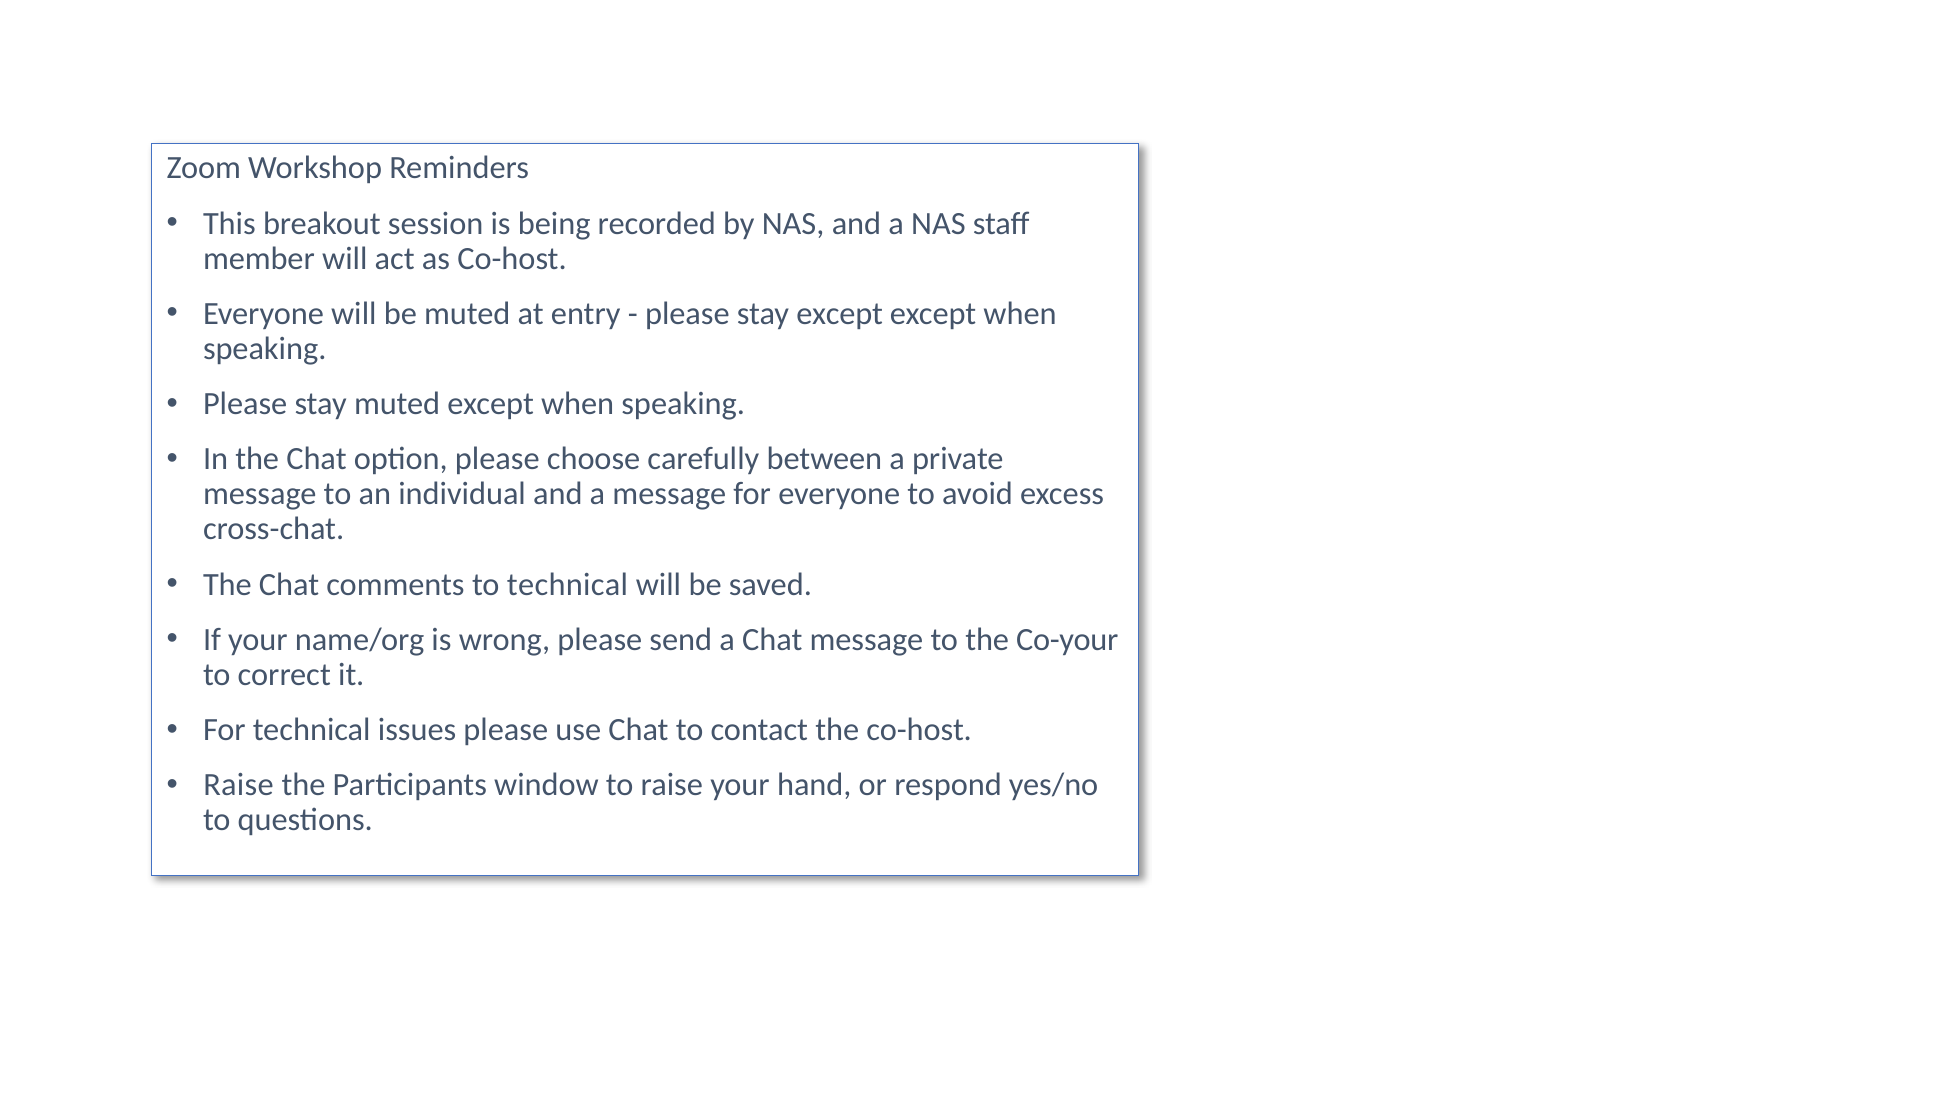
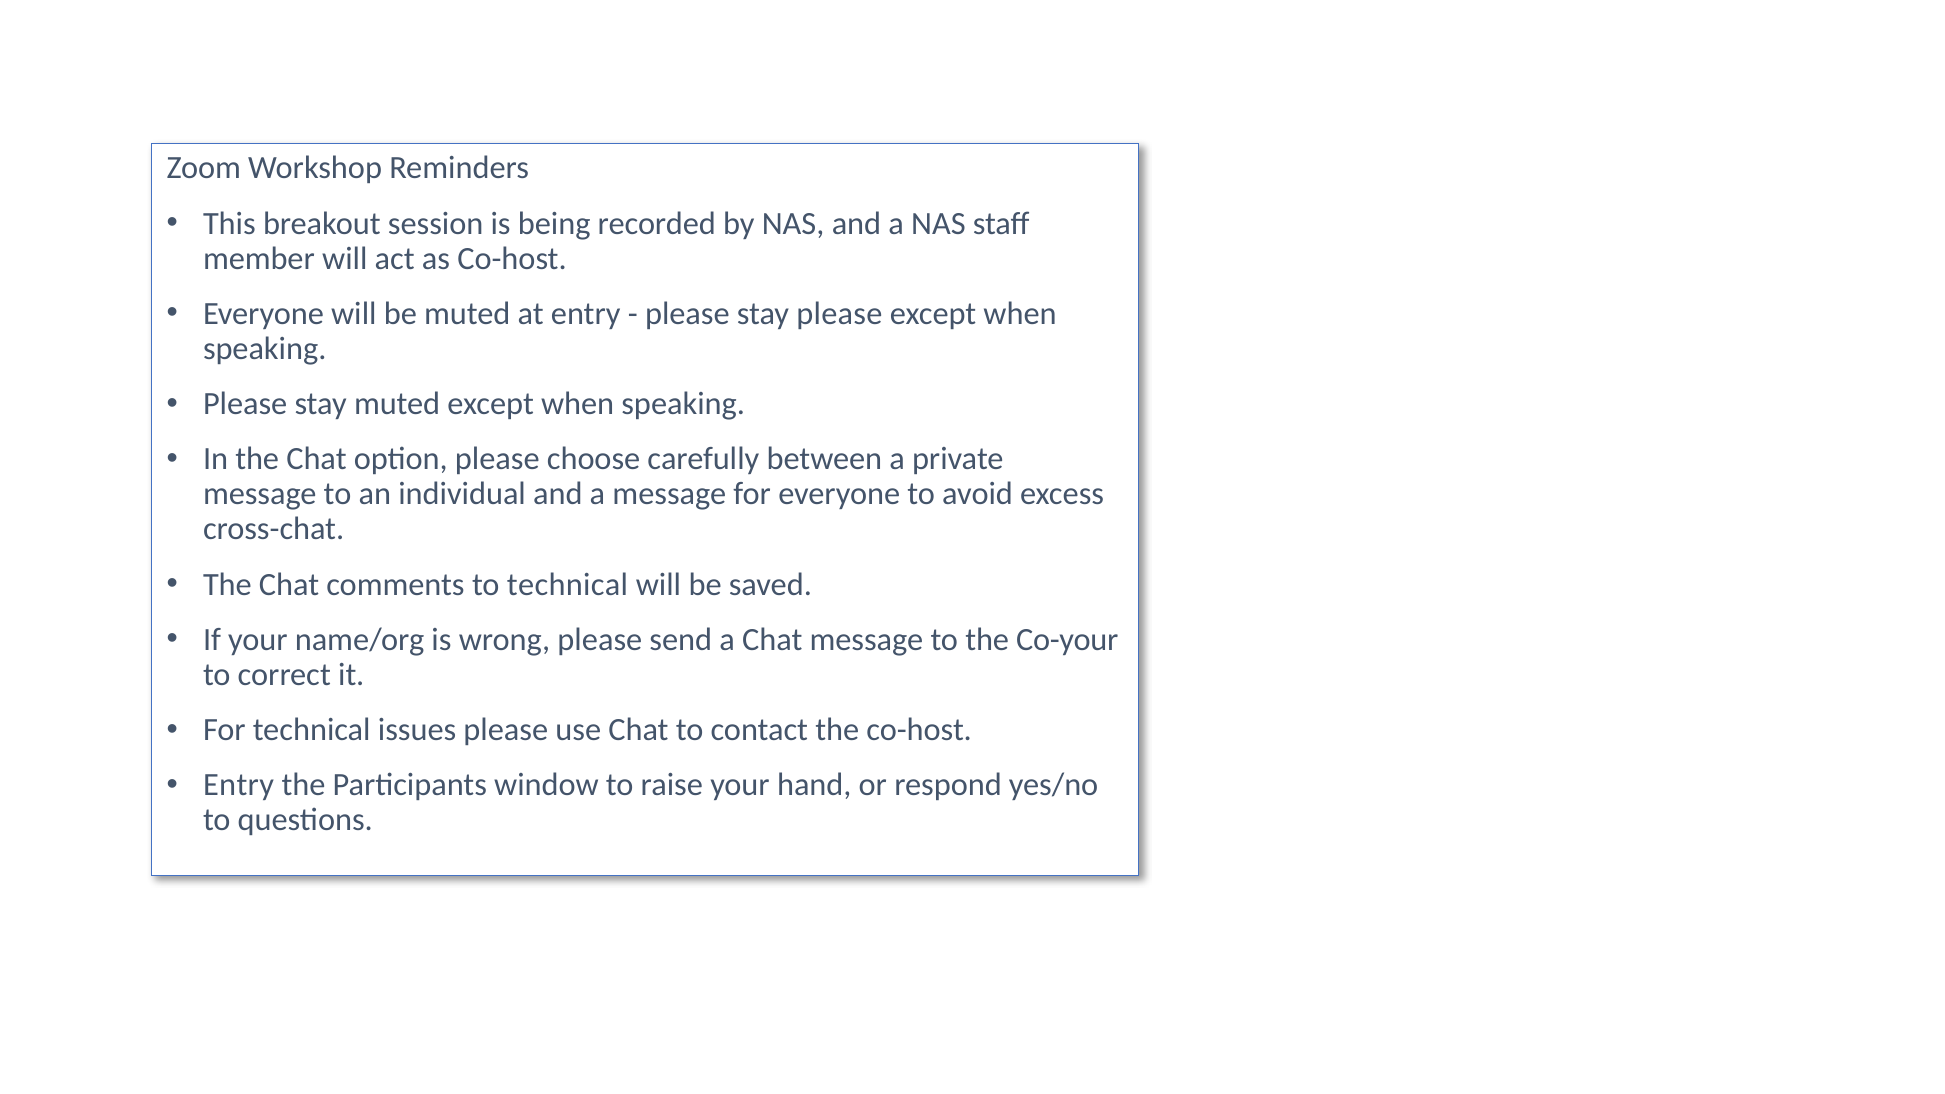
stay except: except -> please (839, 314)
Raise: Raise -> Entry (239, 785)
